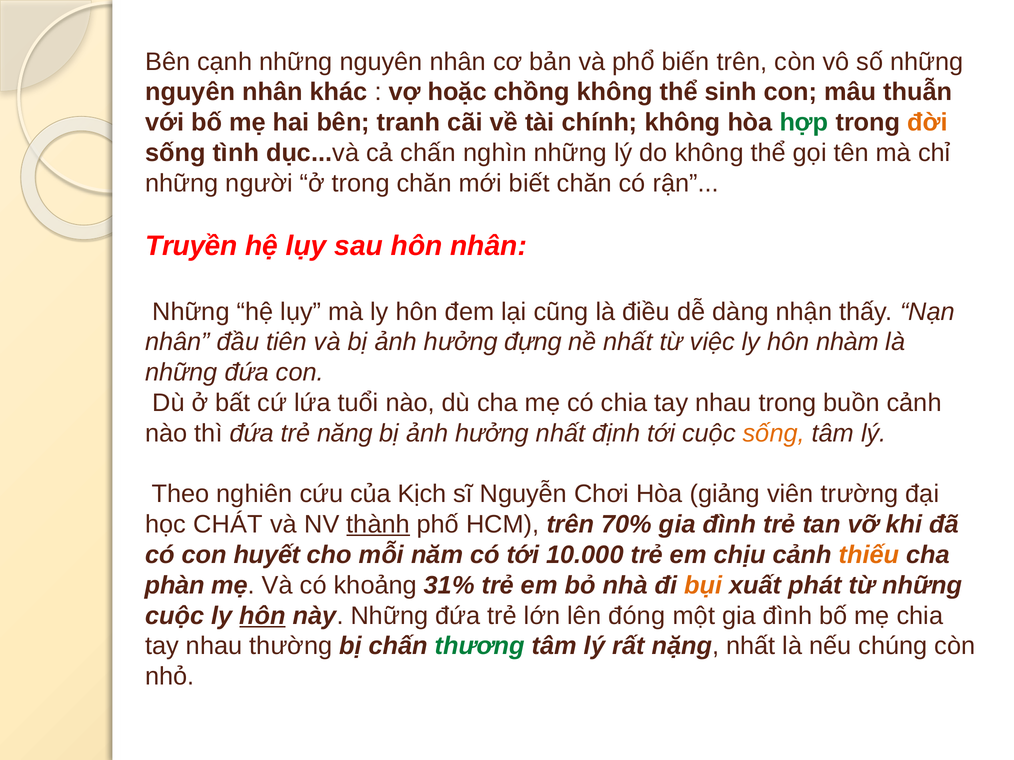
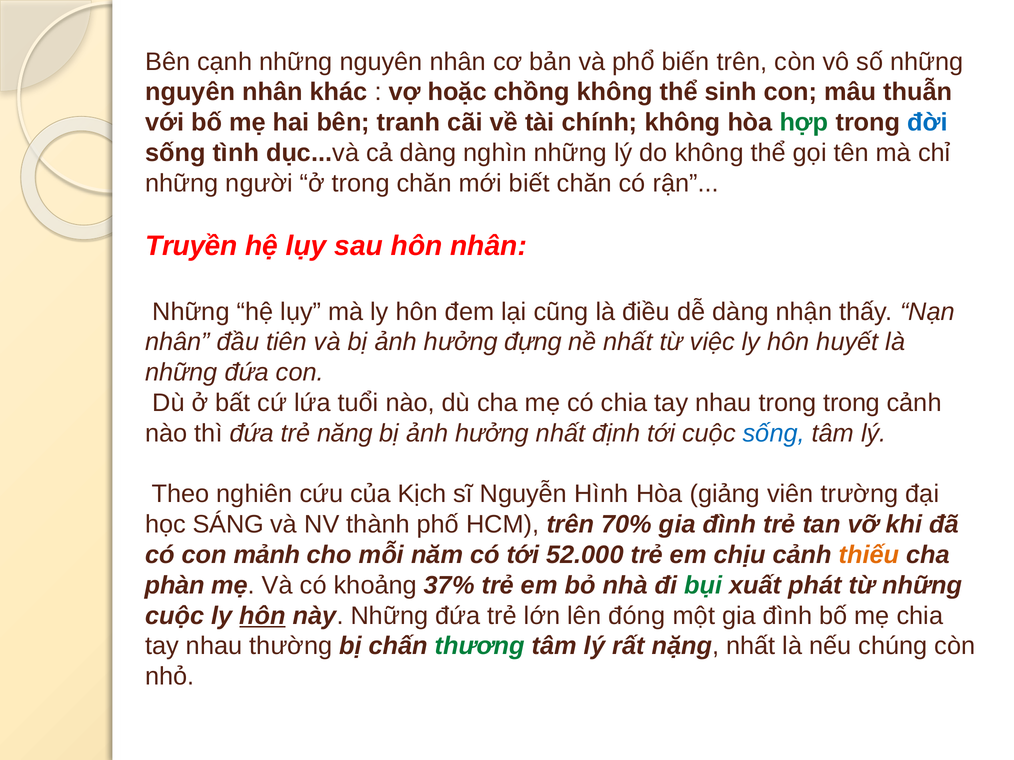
đời colour: orange -> blue (928, 123)
cả chấn: chấn -> dàng (428, 153)
nhàm: nhàm -> huyết (847, 342)
trong buồn: buồn -> trong (852, 403)
sống colour: orange -> blue (774, 434)
Chơi: Chơi -> Hình (601, 494)
CHÁT: CHÁT -> SÁNG (228, 525)
thành underline: present -> none (378, 525)
huyết: huyết -> mảnh (267, 555)
10.000: 10.000 -> 52.000 (585, 555)
31%: 31% -> 37% (449, 586)
bụi colour: orange -> green (703, 586)
